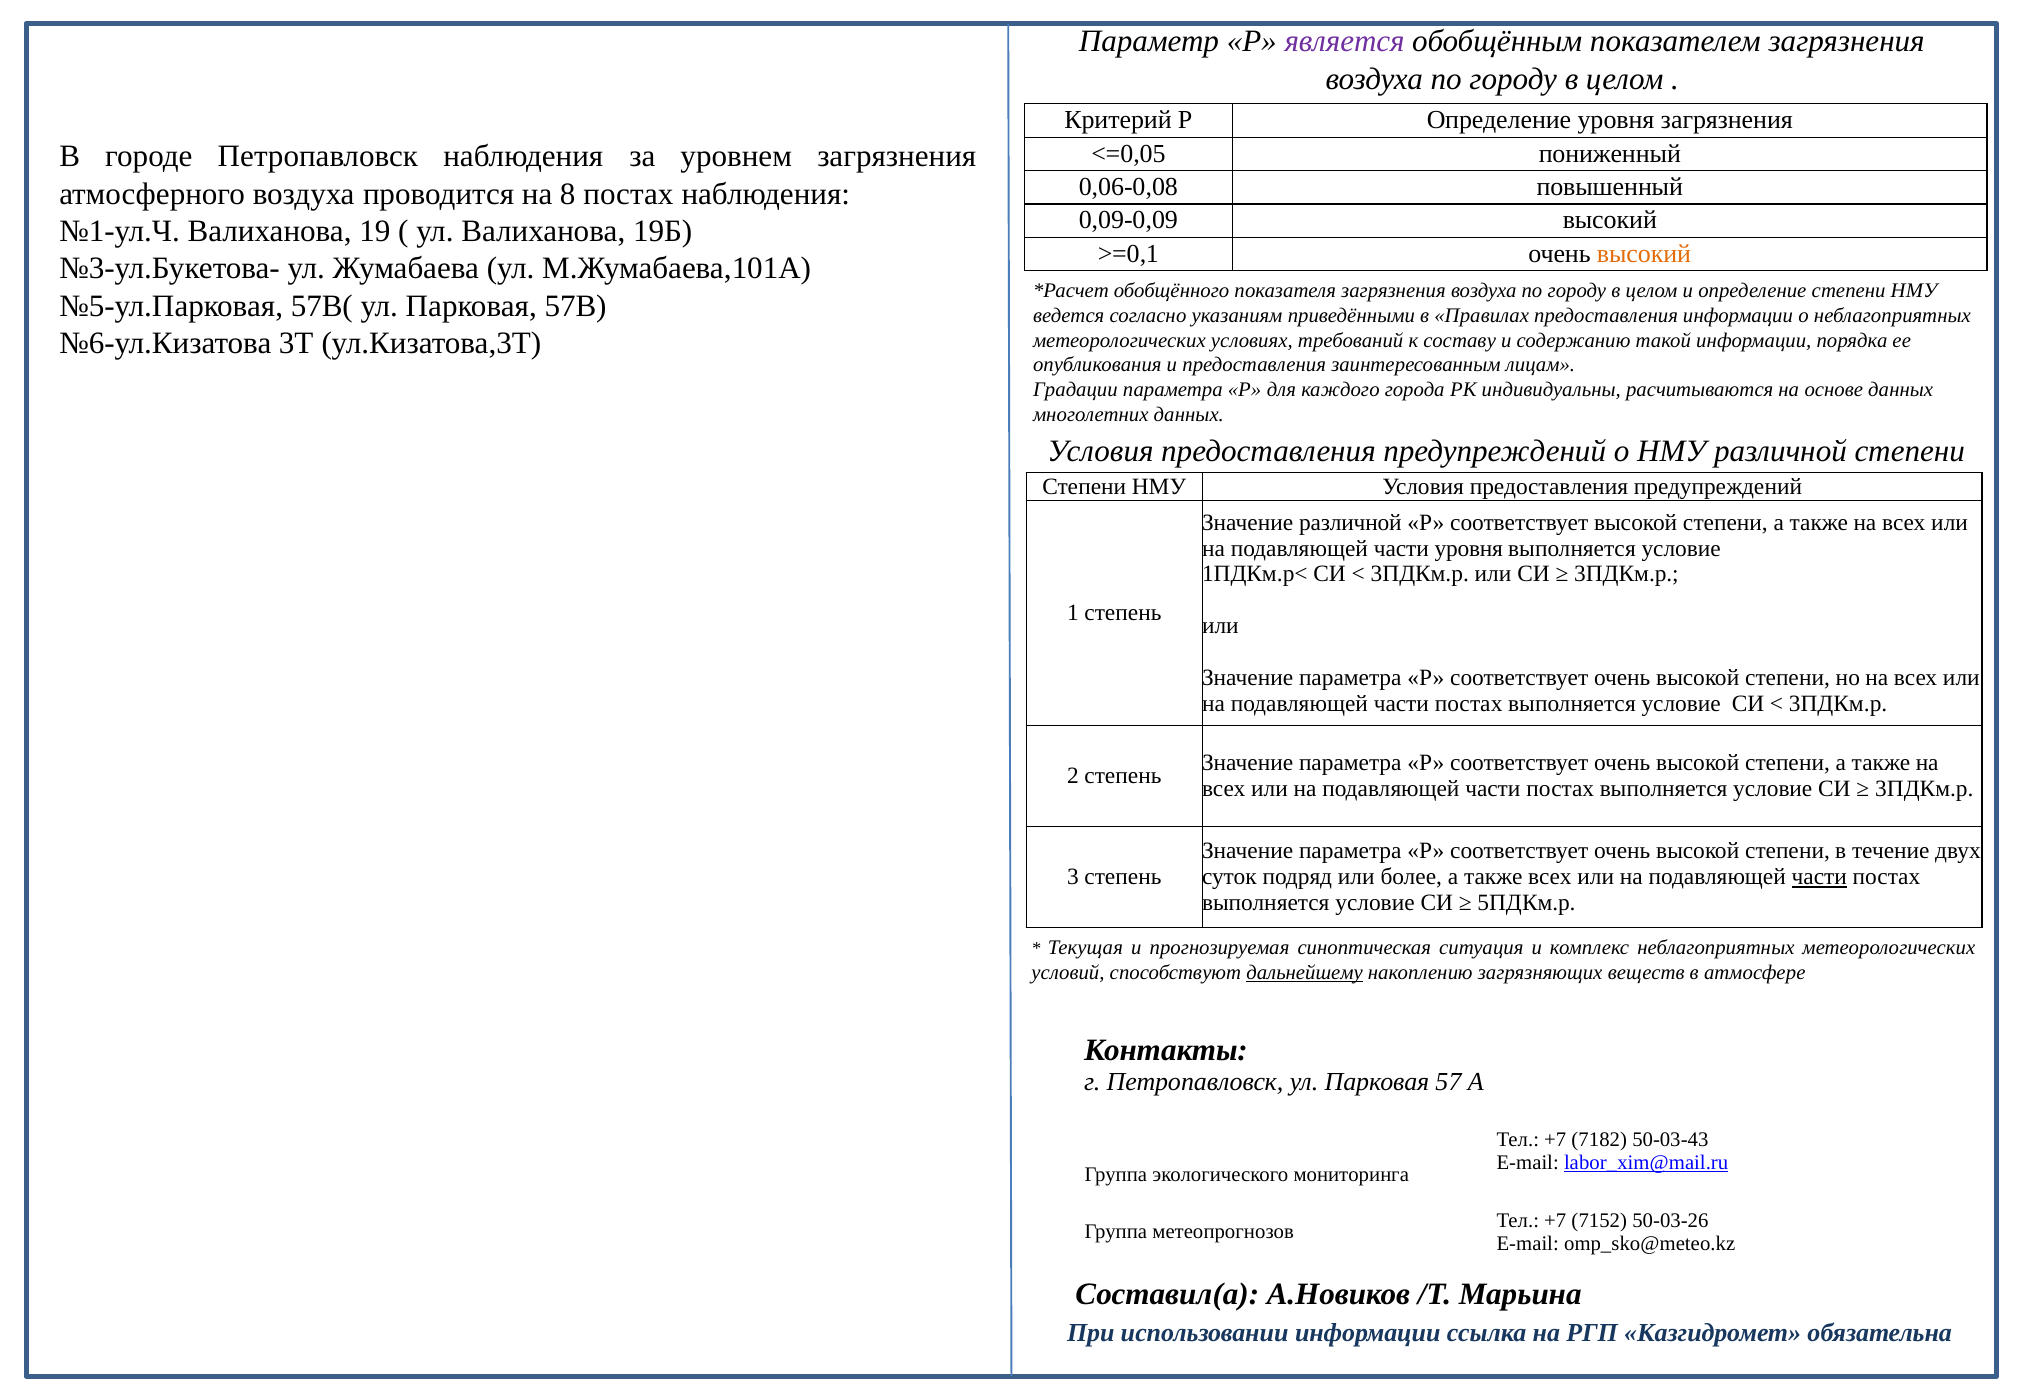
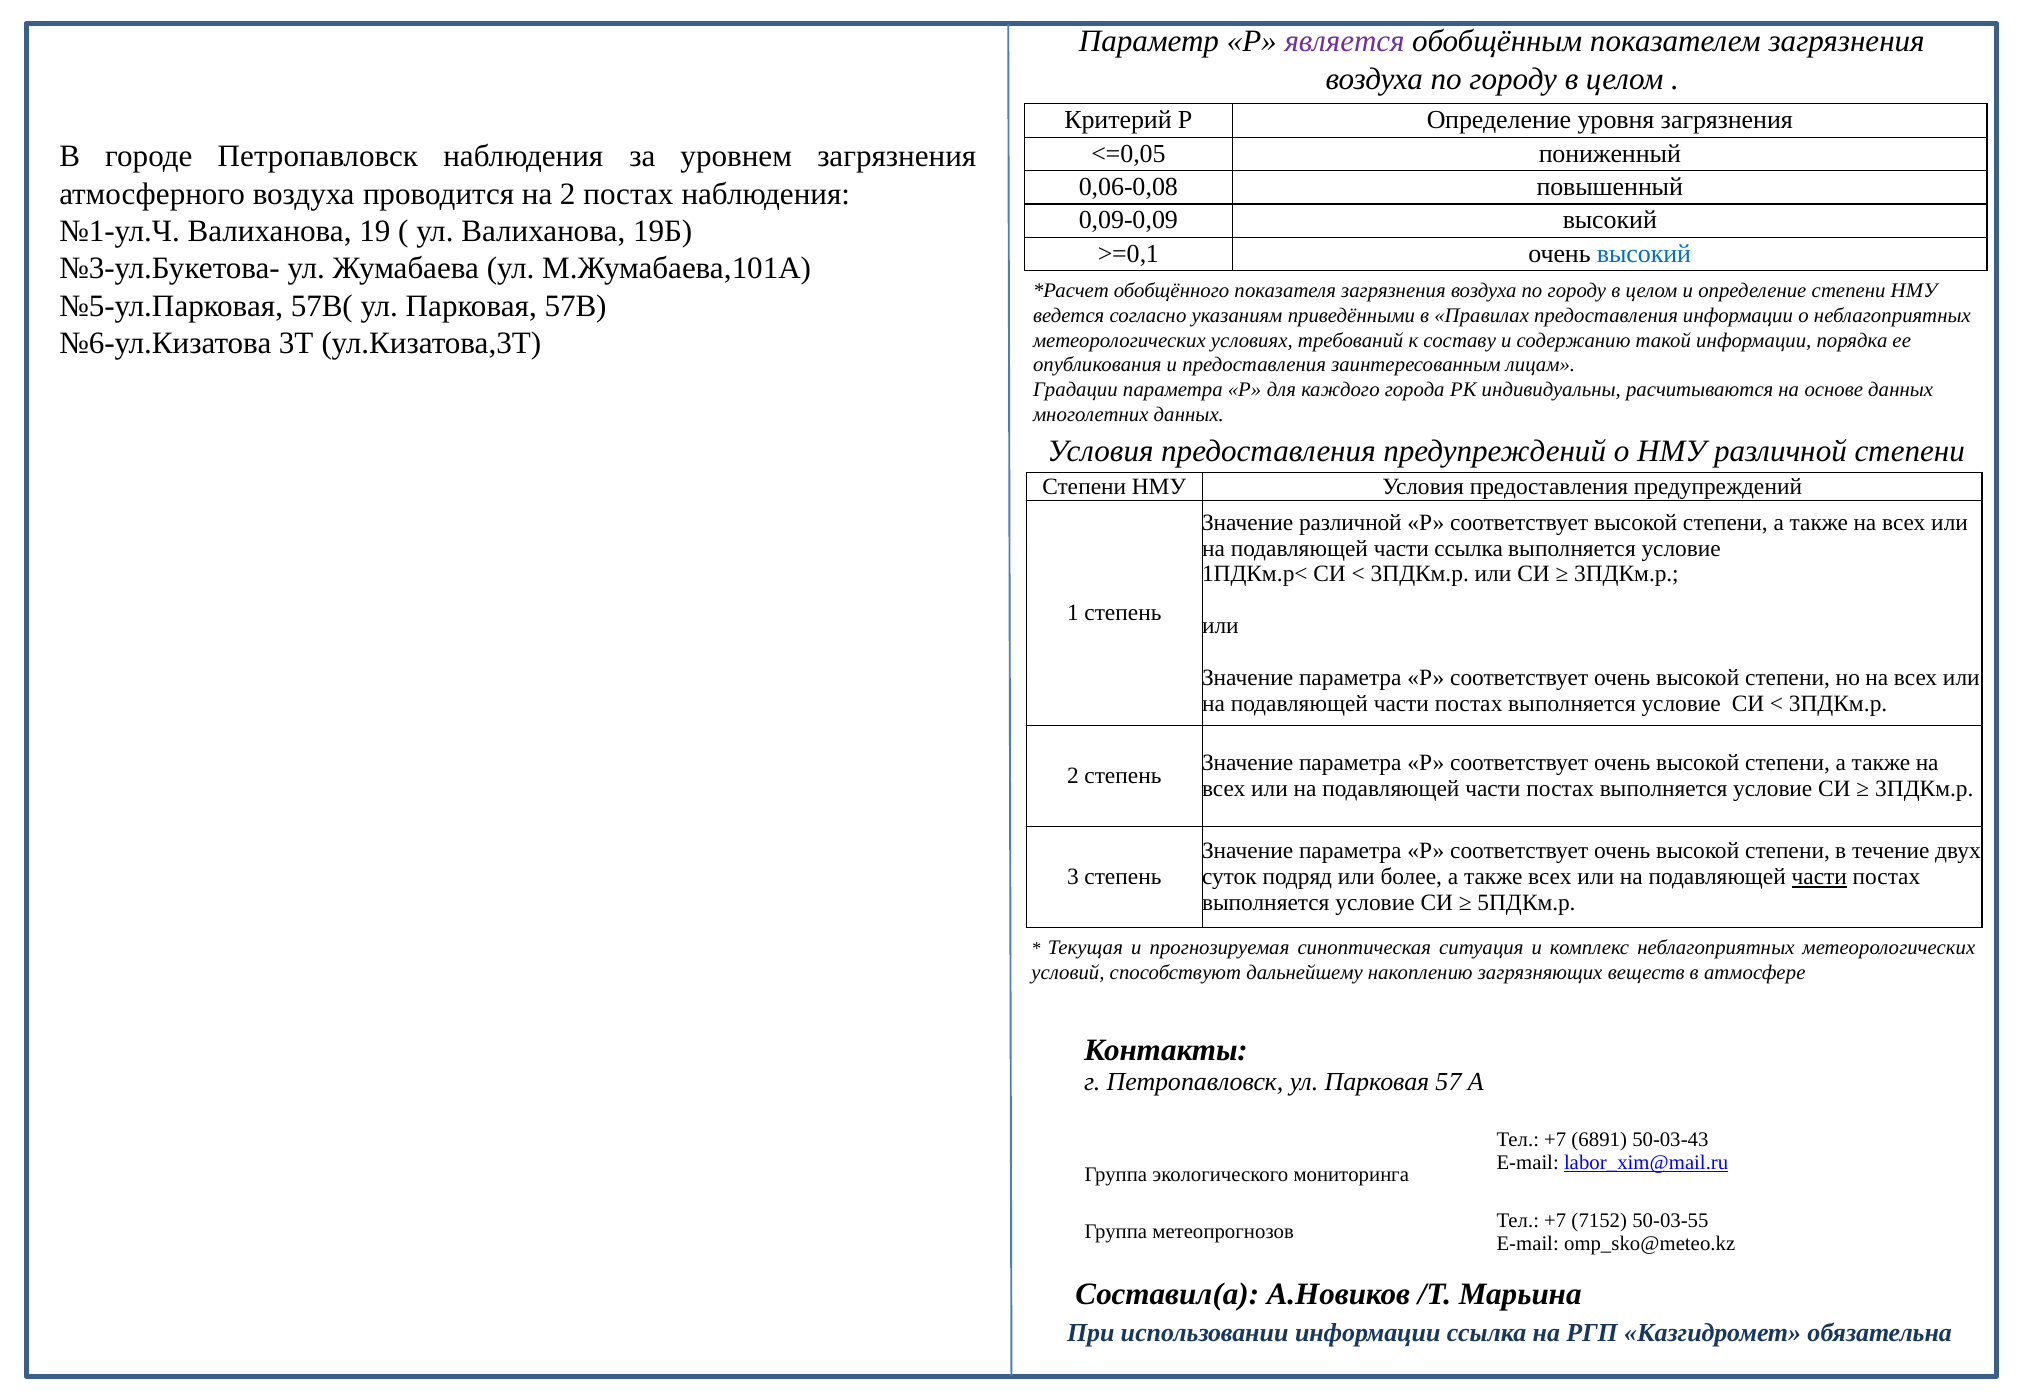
на 8: 8 -> 2 (568, 194)
высокий colour: orange -> blue (1644, 254)
части уровня: уровня -> ссылка (1469, 549)
дальнейшему underline: present -> none (1305, 973)
7182: 7182 -> 6891 (1599, 1140)
50-03-26: 50-03-26 -> 50-03-55 (1670, 1221)
